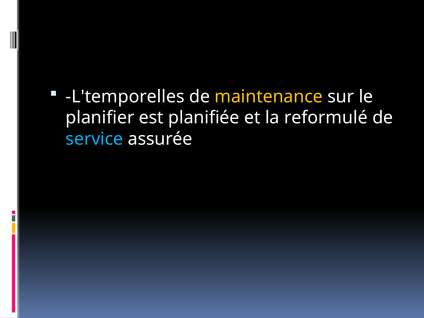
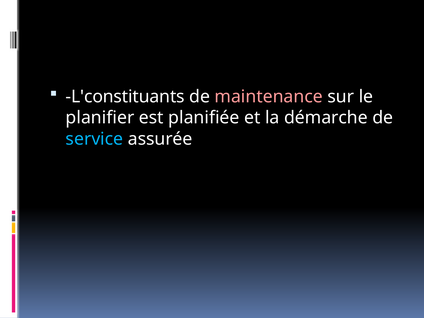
L'temporelles: L'temporelles -> L'constituants (125, 97)
maintenance colour: yellow -> pink (269, 97)
reformulé: reformulé -> démarche (326, 118)
